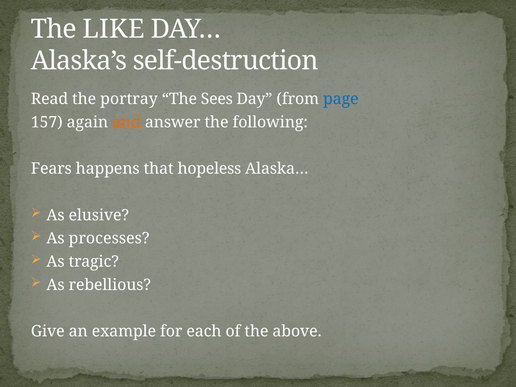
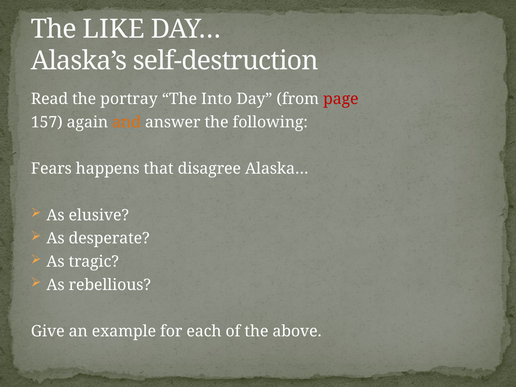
Sees: Sees -> Into (217, 99)
page colour: blue -> red (341, 99)
hopeless: hopeless -> disagree (209, 169)
processes: processes -> desperate (109, 238)
